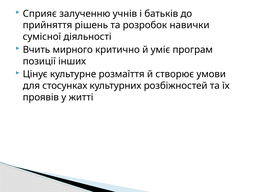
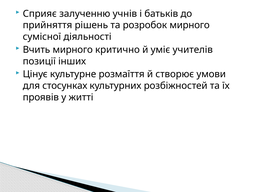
розробок навички: навички -> мирного (190, 25)
програм: програм -> учителів (193, 50)
